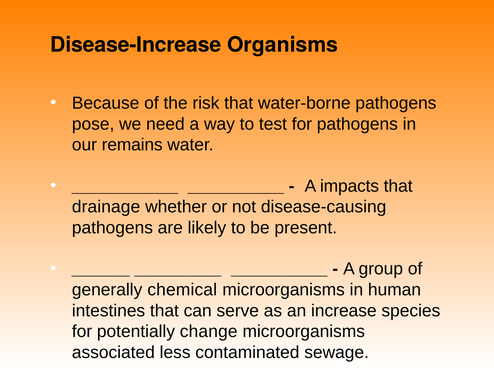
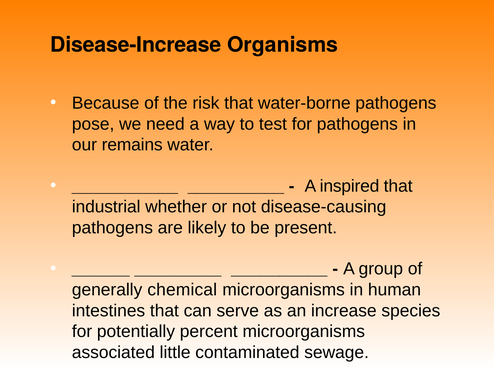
impacts: impacts -> inspired (350, 186)
drainage: drainage -> industrial (106, 207)
change: change -> percent (209, 331)
less: less -> little (175, 352)
